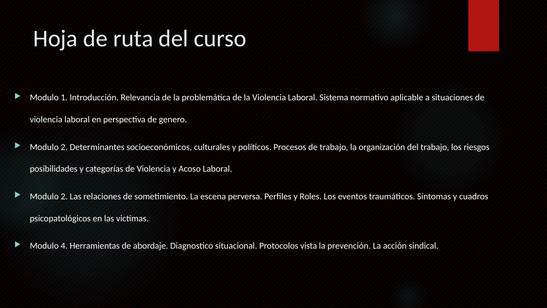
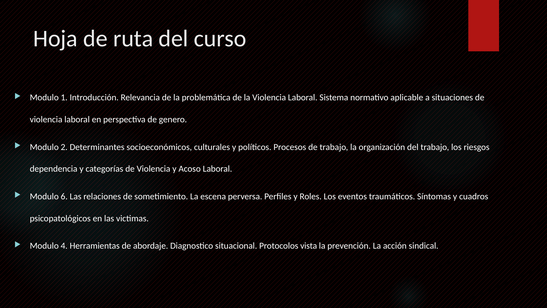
posibilidades: posibilidades -> dependencia (54, 169)
2: 2 -> 6 (64, 196)
